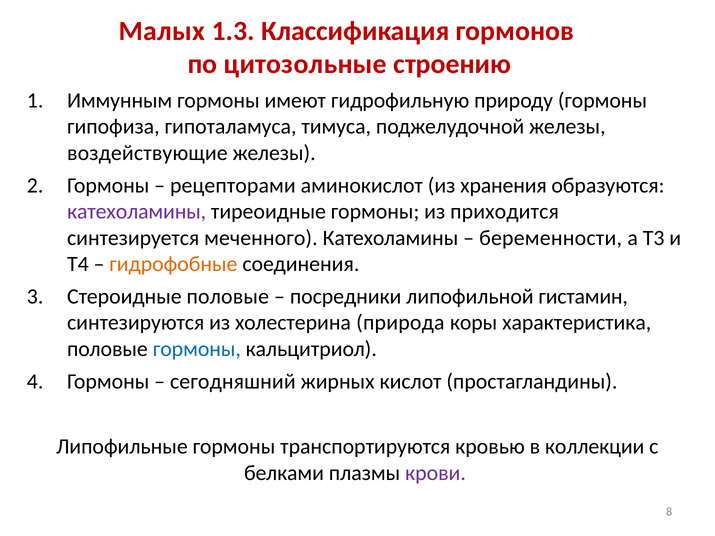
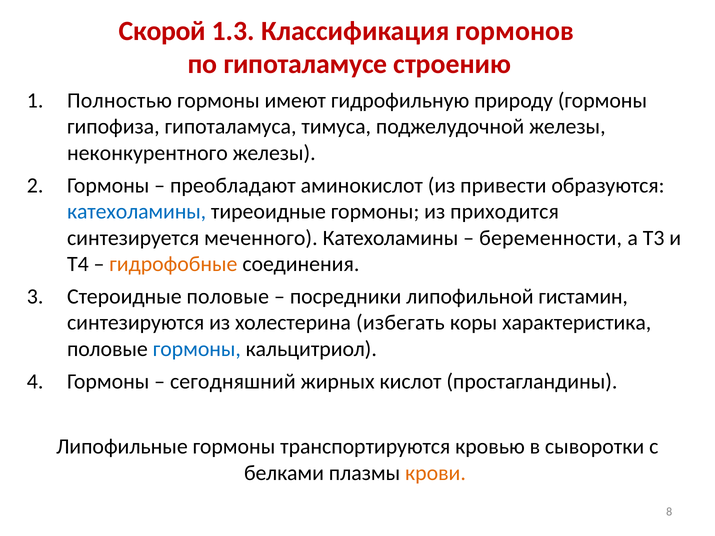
Малых: Малых -> Скорой (162, 31)
цитозольные: цитозольные -> гипоталамусе (306, 64)
Иммунным: Иммунным -> Полностью (119, 101)
воздействующие: воздействующие -> неконкурентного (147, 153)
рецепторами: рецепторами -> преобладают (233, 186)
хранения: хранения -> привести (503, 186)
катехоламины colour: purple -> blue (137, 212)
природа: природа -> избегать (400, 323)
коллекции: коллекции -> сыворотки (595, 447)
крови colour: purple -> orange (436, 473)
